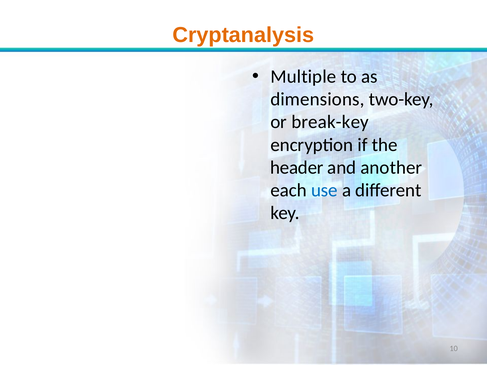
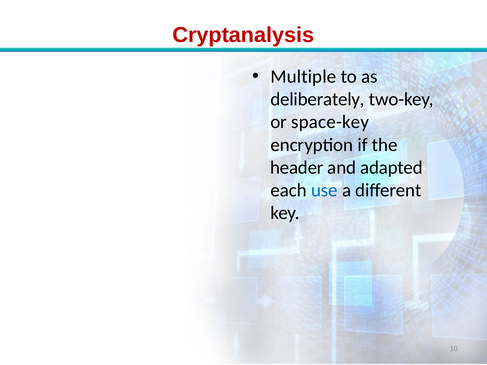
Cryptanalysis colour: orange -> red (243, 35)
dimensions: dimensions -> deliberately (318, 99)
break-key: break-key -> space-key (330, 122)
another: another -> adapted (391, 168)
